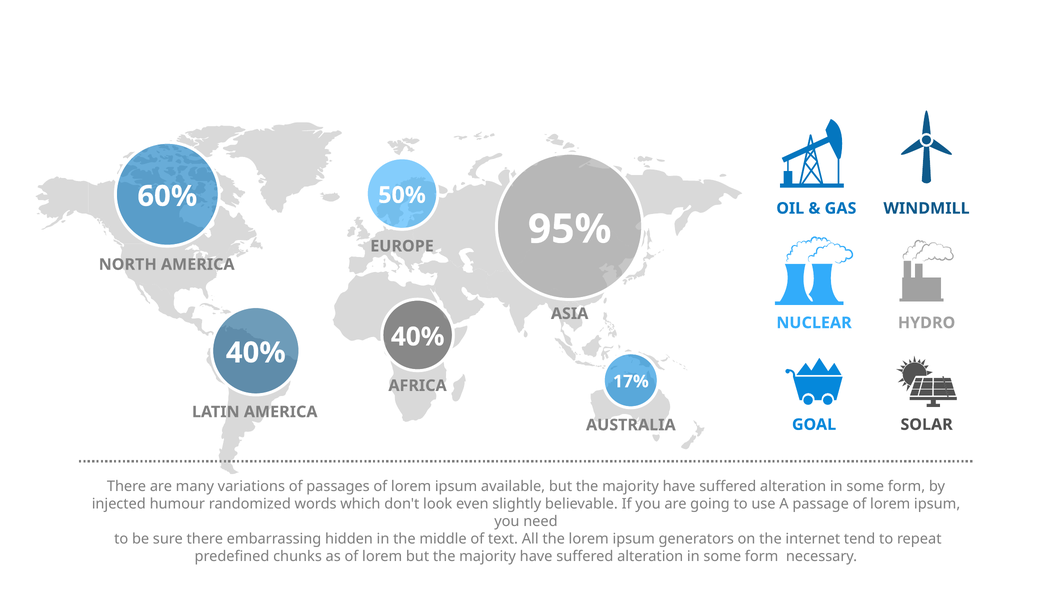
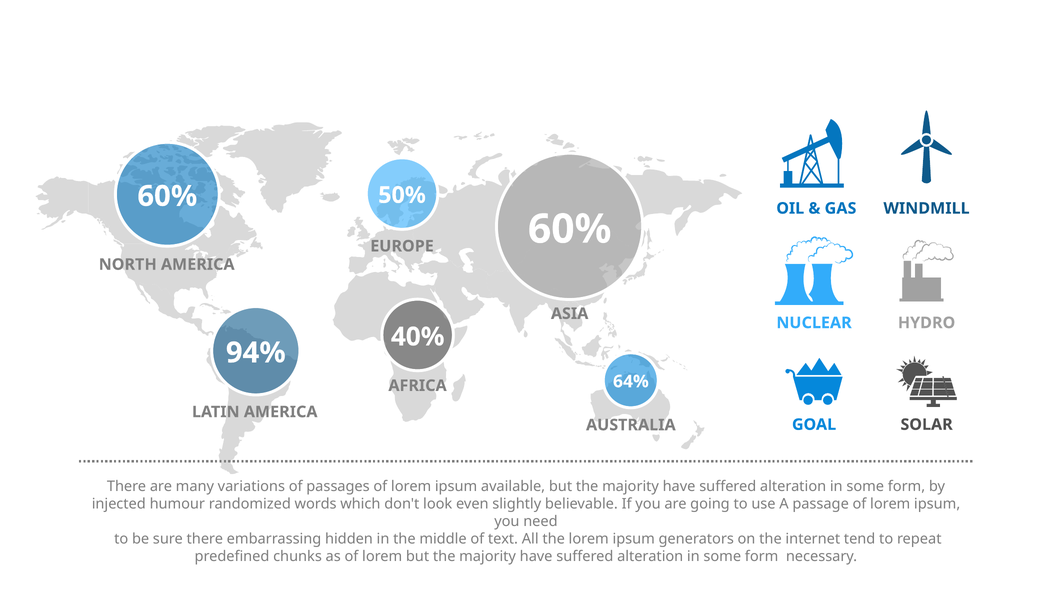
95%: 95% -> 60% (570, 229)
40%: 40% -> 94% (256, 353)
17%: 17% -> 64% (631, 381)
